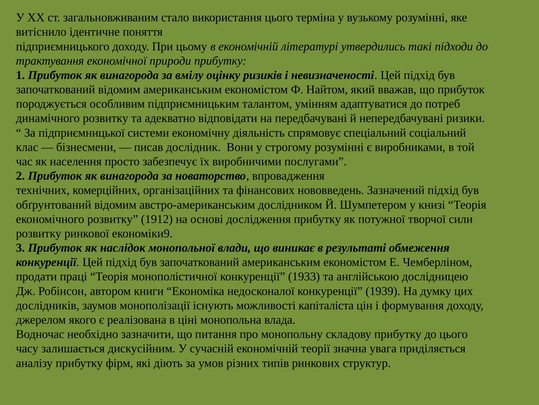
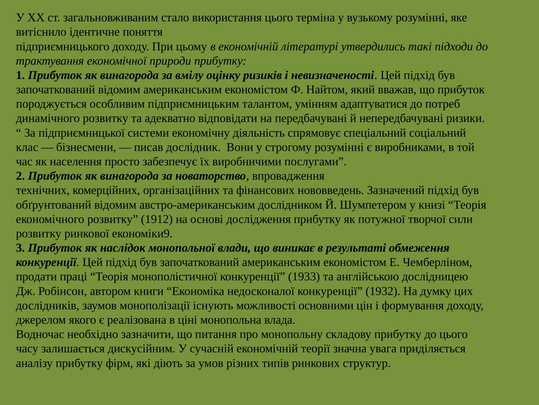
1939: 1939 -> 1932 (383, 291)
капіталіста: капіталіста -> основними (326, 305)
